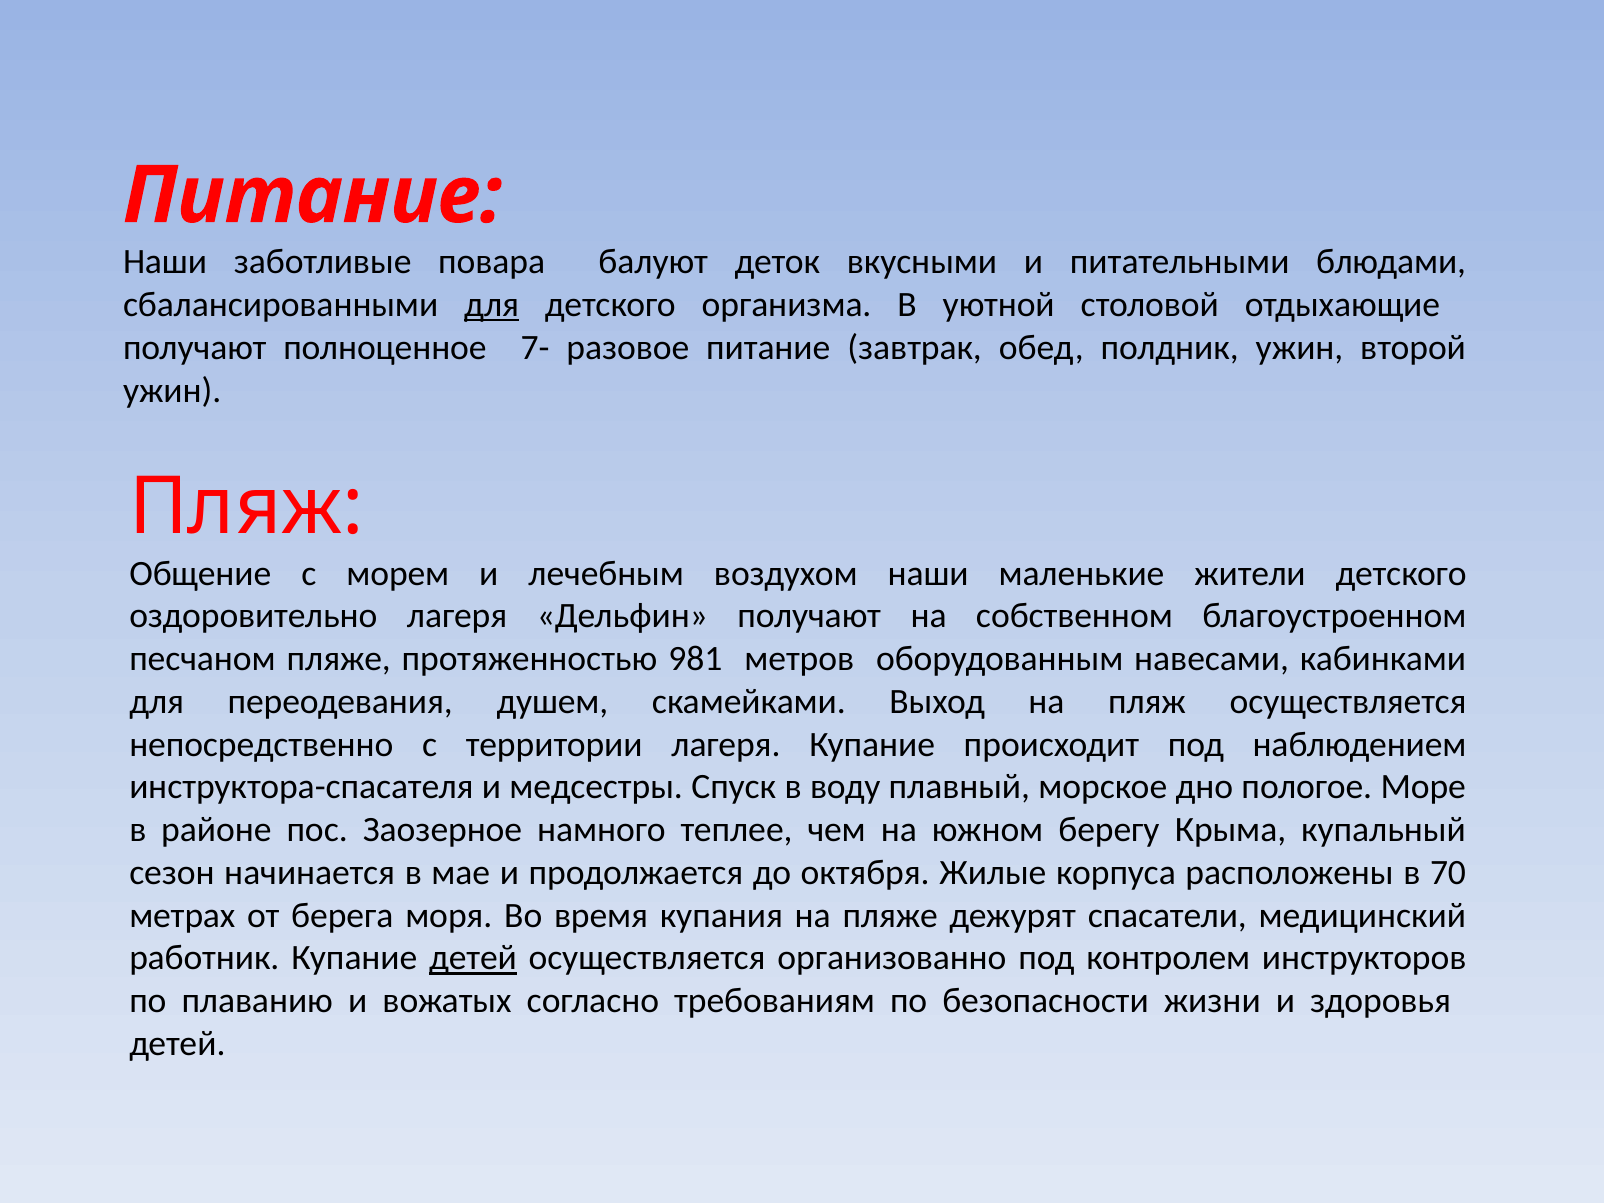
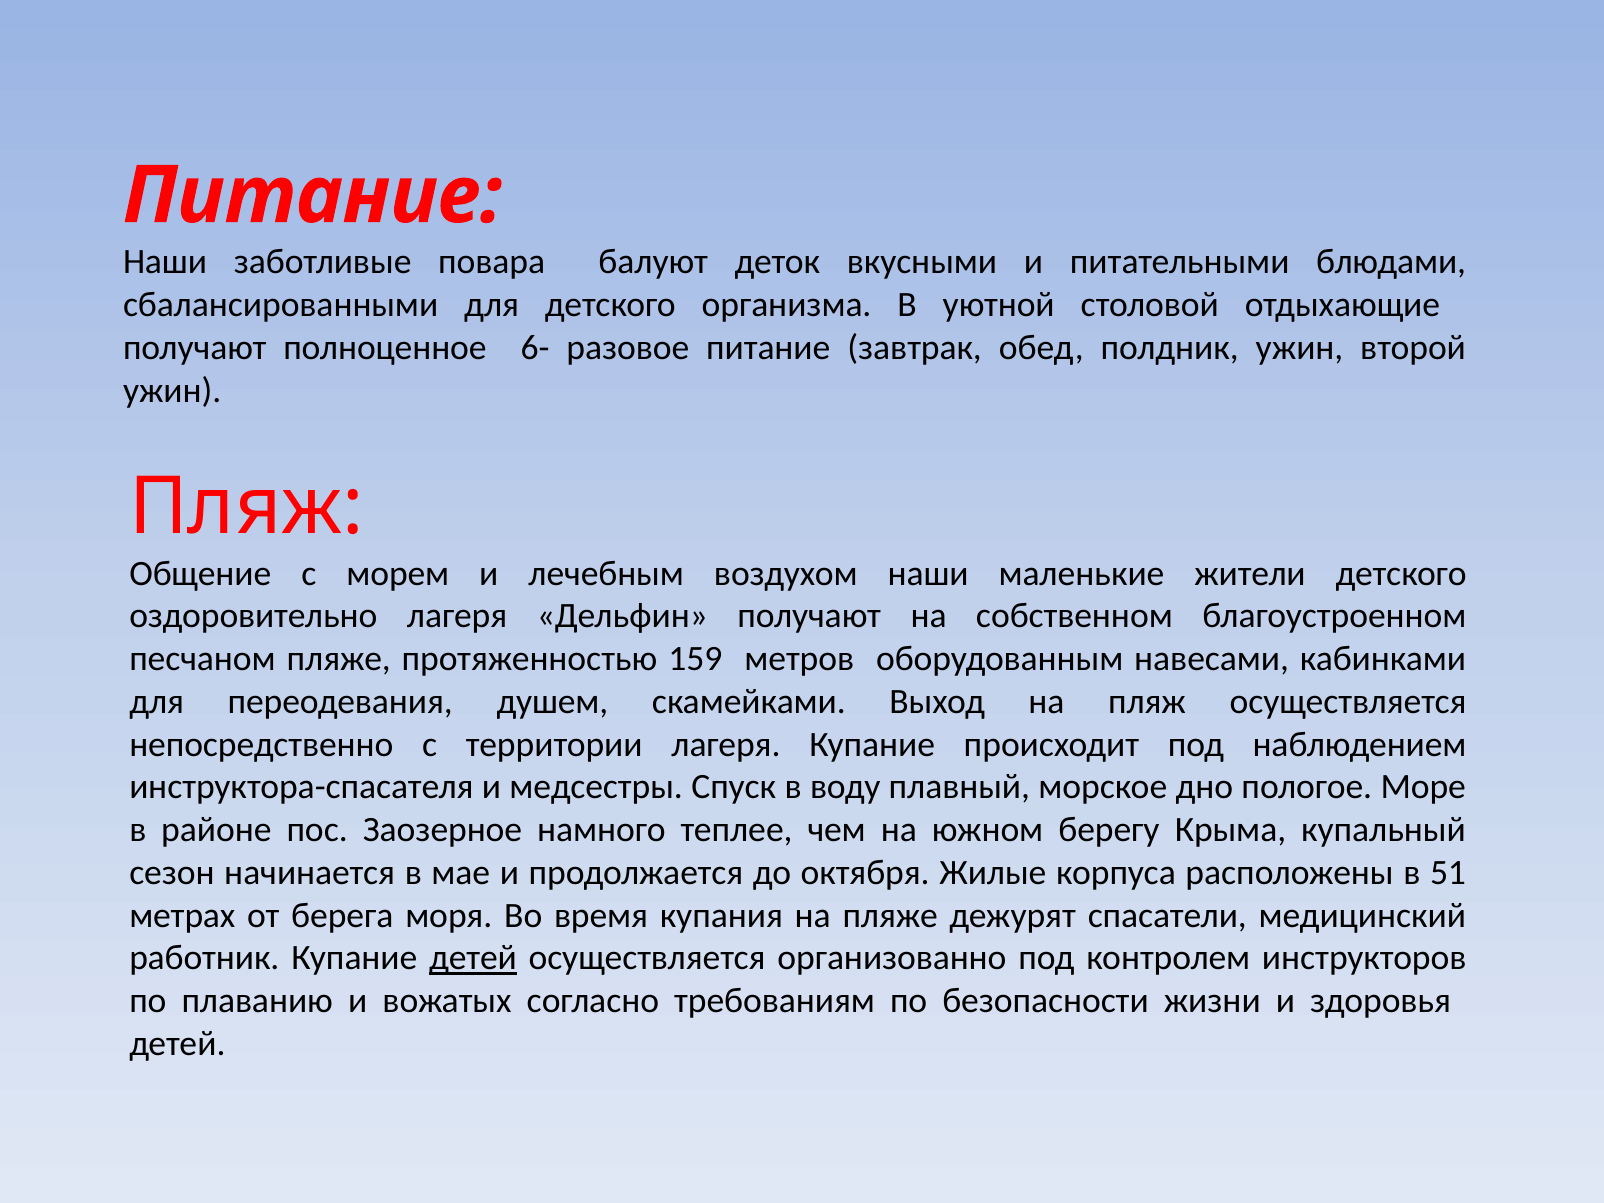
для underline: present -> none (492, 305)
7-: 7- -> 6- (535, 348)
981: 981 -> 159 (695, 659)
70: 70 -> 51 (1448, 873)
